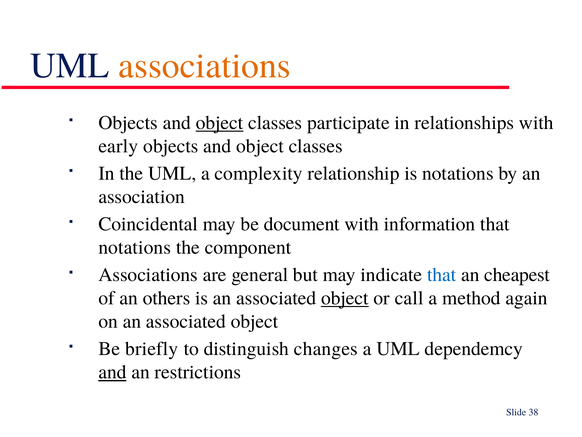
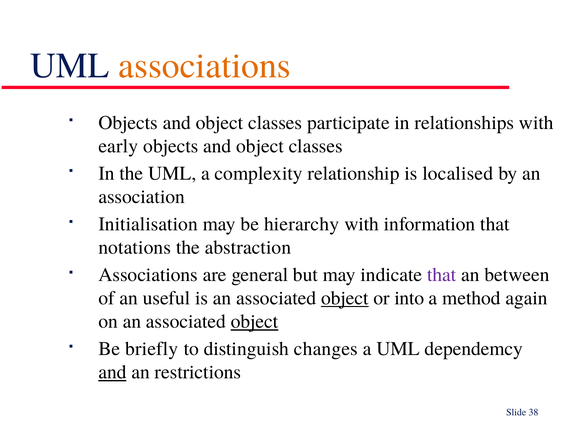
object underline: present -> none (220, 123)
is notations: notations -> localised (458, 173)
Coincidental: Coincidental -> Initialisation (148, 224)
document: document -> hierarchy (302, 224)
component: component -> abstraction (248, 247)
that colour: blue -> purple (442, 275)
cheapest: cheapest -> between (517, 275)
others: others -> useful (166, 298)
call: call -> into (409, 298)
object underline: none -> present (255, 321)
